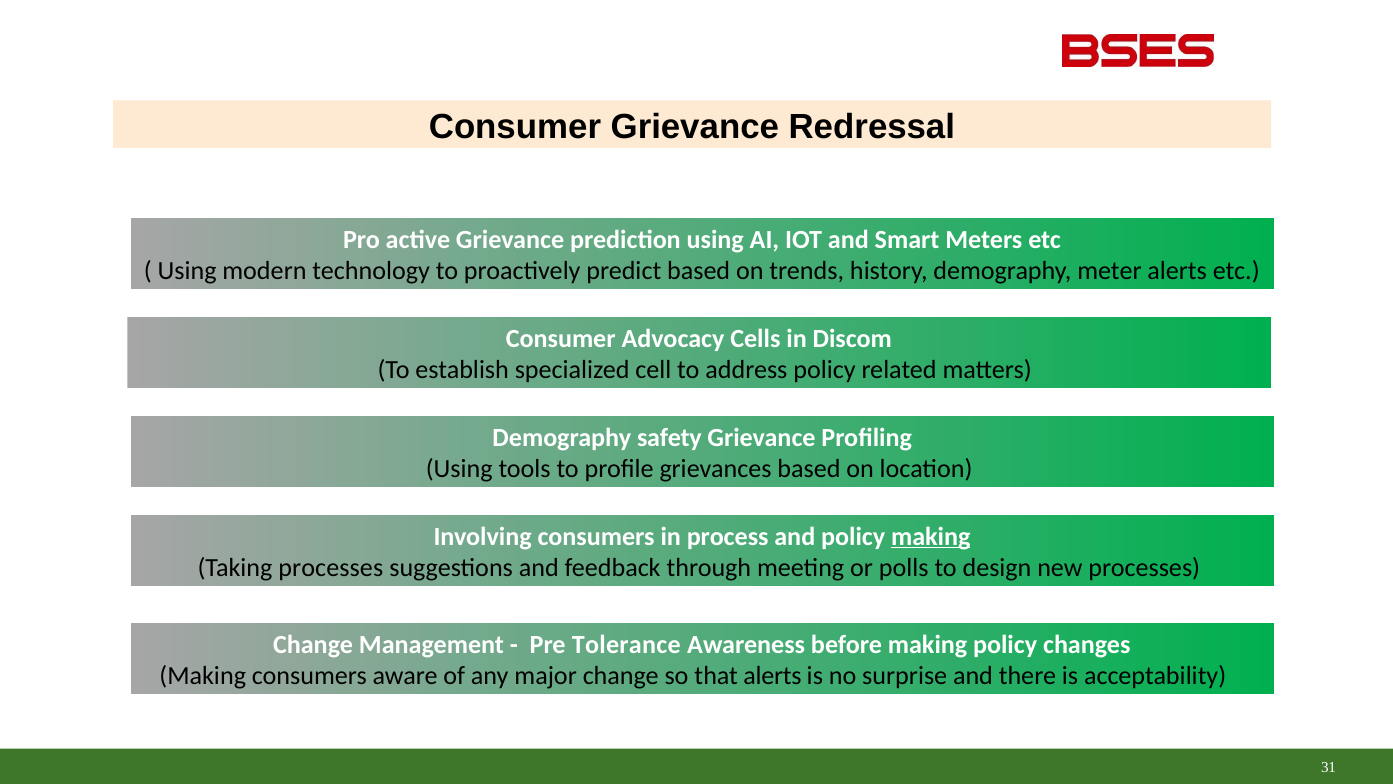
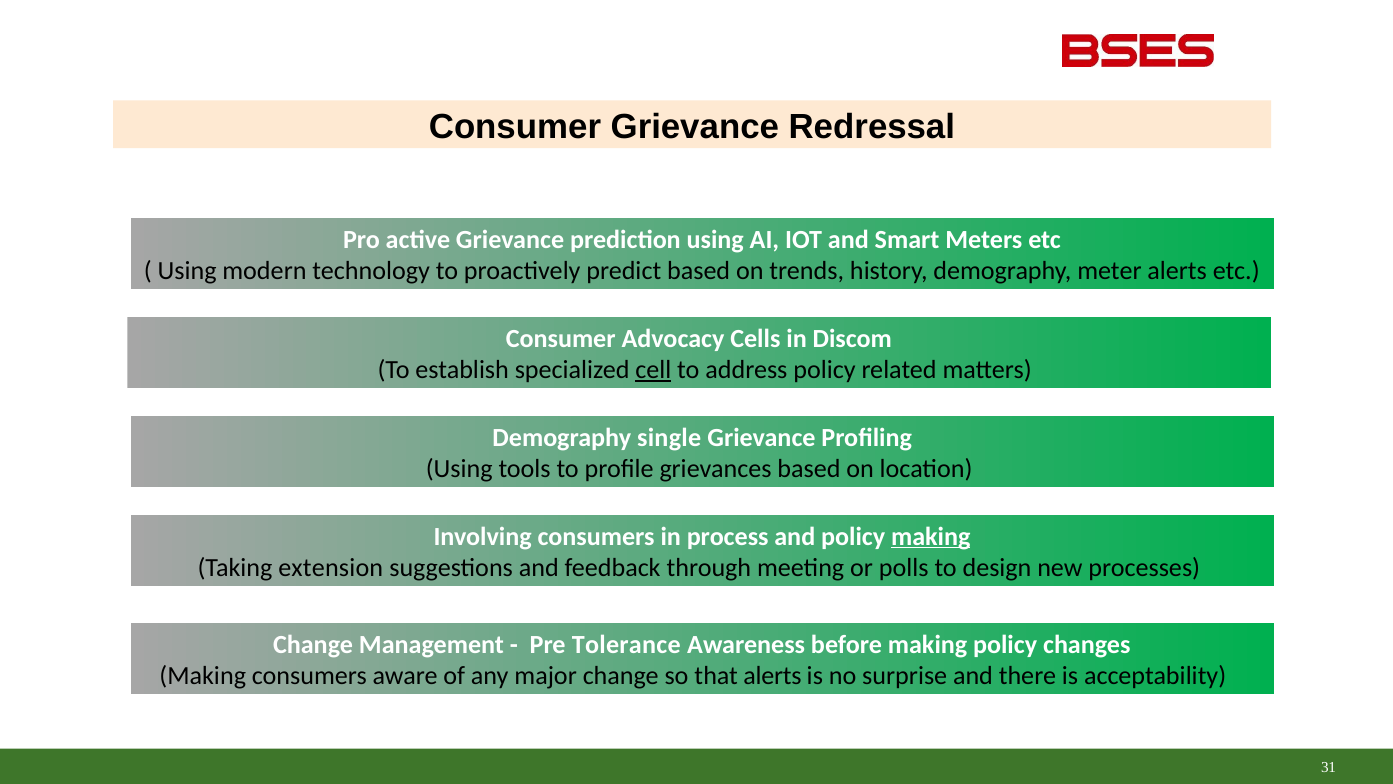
cell underline: none -> present (653, 370)
safety: safety -> single (669, 437)
Taking processes: processes -> extension (331, 567)
